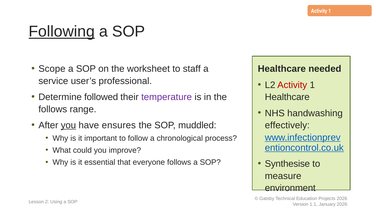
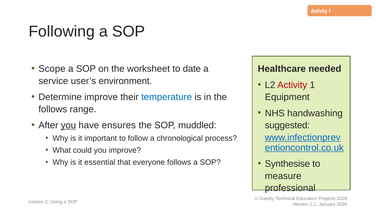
Following underline: present -> none (62, 32)
staff: staff -> date (192, 69)
professional: professional -> environment (125, 81)
Determine followed: followed -> improve (101, 97)
temperature colour: purple -> blue (167, 97)
Healthcare: Healthcare -> Equipment (287, 97)
effectively: effectively -> suggested (287, 126)
environment: environment -> professional (290, 189)
